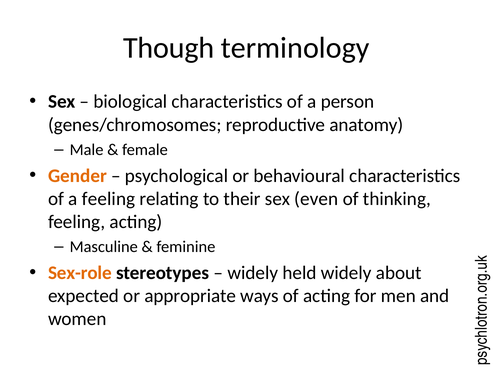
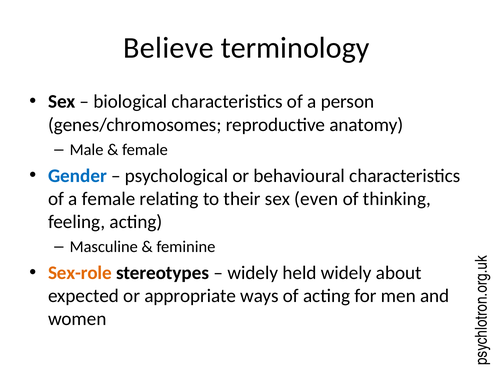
Though: Though -> Believe (168, 48)
Gender colour: orange -> blue (77, 176)
a feeling: feeling -> female (109, 199)
